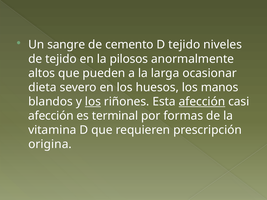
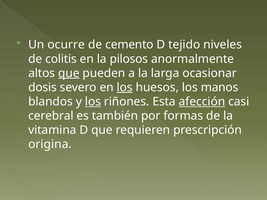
sangre: sangre -> ocurre (66, 45)
de tejido: tejido -> colitis (61, 59)
que underline: none -> present (69, 73)
dieta: dieta -> dosis (43, 87)
los underline: none -> present (125, 87)
afección: afección -> cerebral (51, 116)
terminal: terminal -> también (115, 116)
